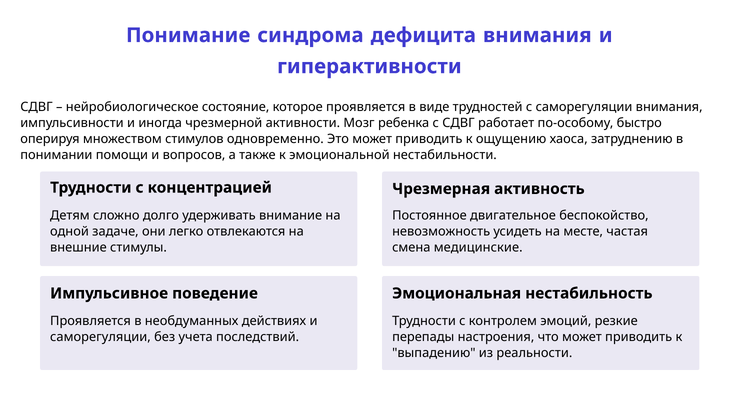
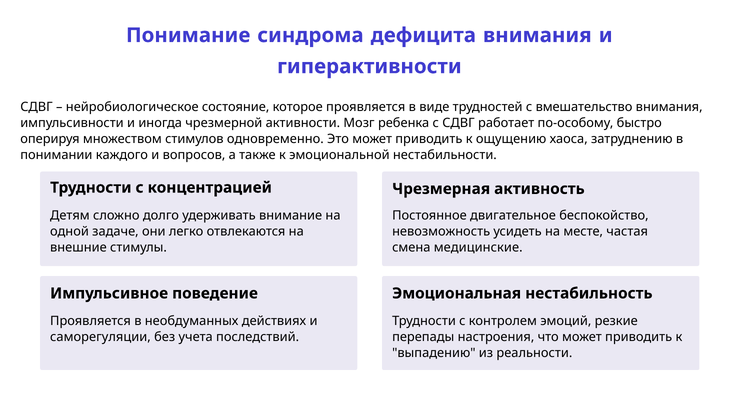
с саморегуляции: саморегуляции -> вмешательство (584, 107)
помощи: помощи -> каждого (122, 155)
